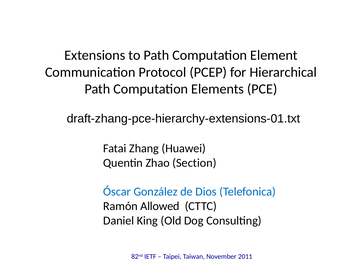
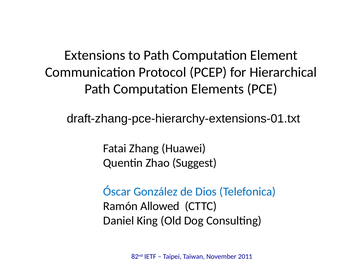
Section: Section -> Suggest (195, 163)
